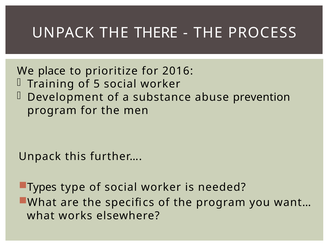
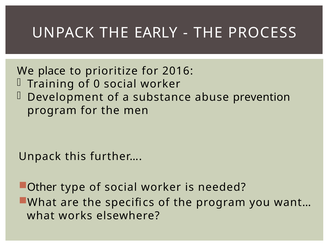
THERE: THERE -> EARLY (156, 33)
5: 5 -> 0 (97, 84)
Types: Types -> Other (42, 187)
